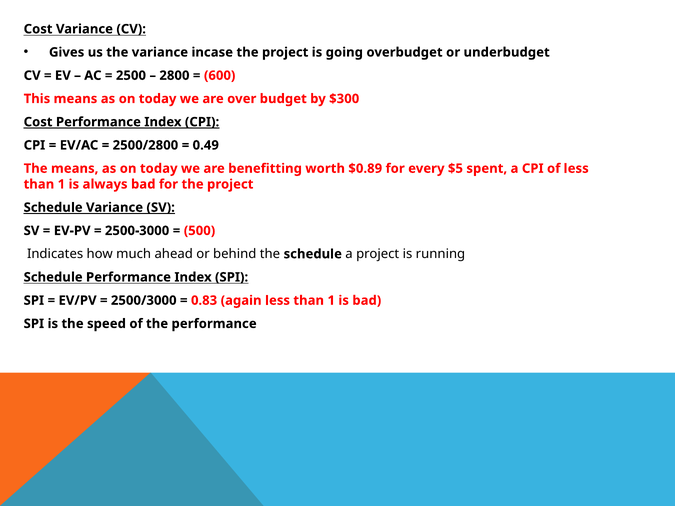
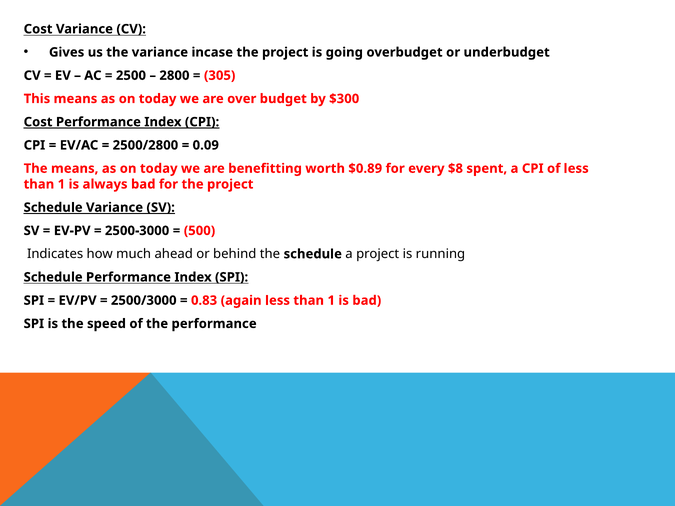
600: 600 -> 305 (220, 76)
0.49: 0.49 -> 0.09 (206, 145)
$5: $5 -> $8 (455, 169)
